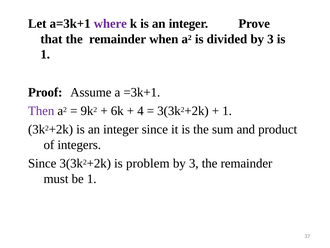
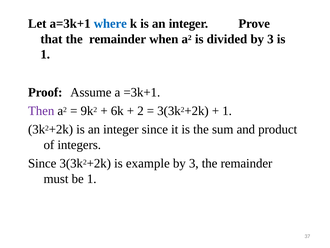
where colour: purple -> blue (110, 24)
4: 4 -> 2 (140, 111)
problem: problem -> example (148, 163)
